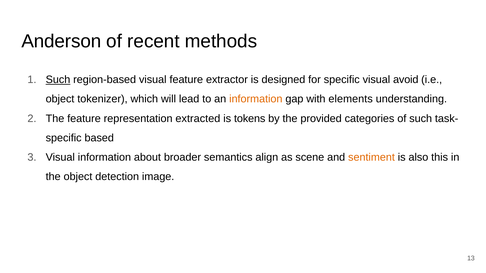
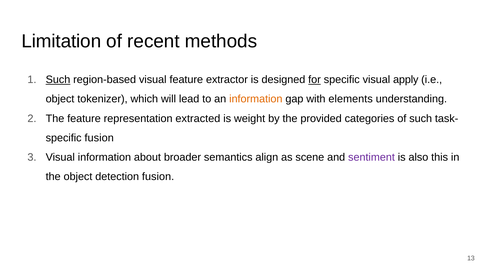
Anderson: Anderson -> Limitation (61, 41)
for underline: none -> present (315, 80)
avoid: avoid -> apply (406, 80)
tokens: tokens -> weight (250, 119)
specific based: based -> fusion (99, 138)
sentiment colour: orange -> purple (371, 157)
detection image: image -> fusion (158, 177)
